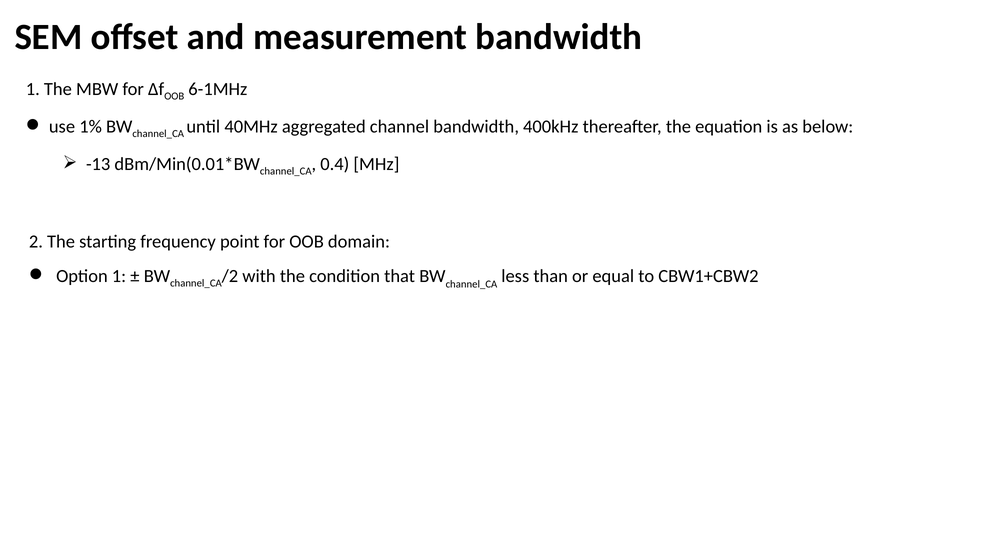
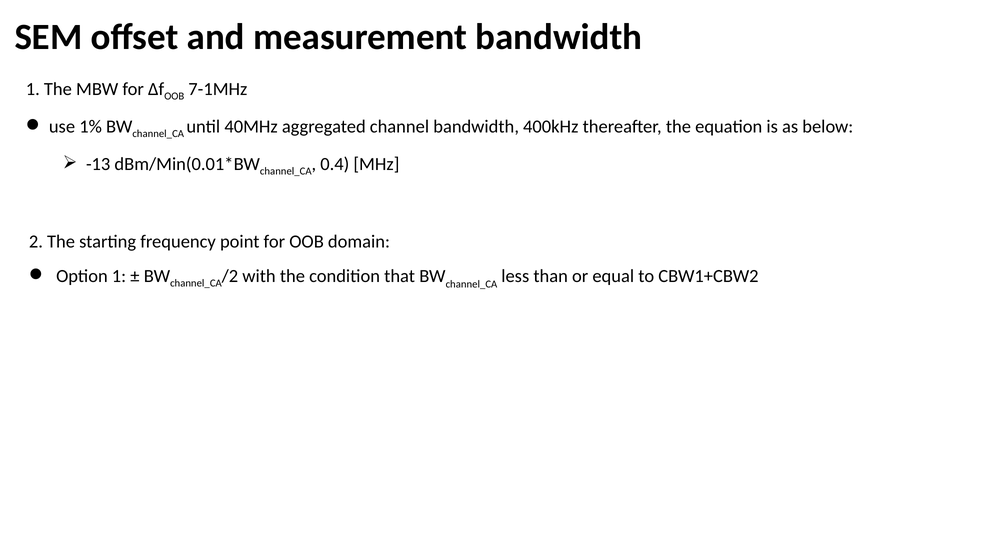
6-1MHz: 6-1MHz -> 7-1MHz (218, 89)
